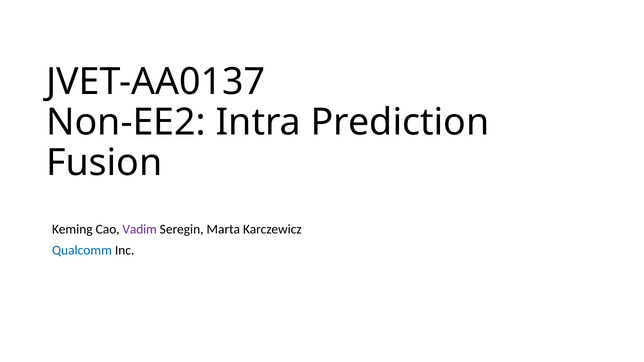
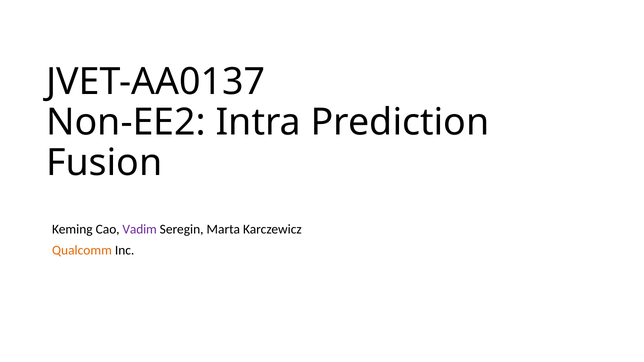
Qualcomm colour: blue -> orange (82, 251)
